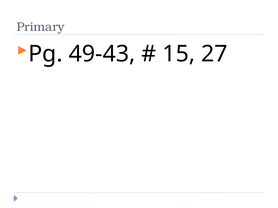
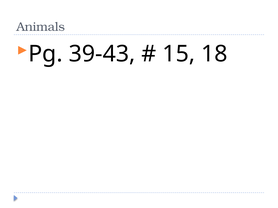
Primary: Primary -> Animals (41, 27)
49-43: 49-43 -> 39-43 (102, 54)
27: 27 -> 18 (214, 54)
